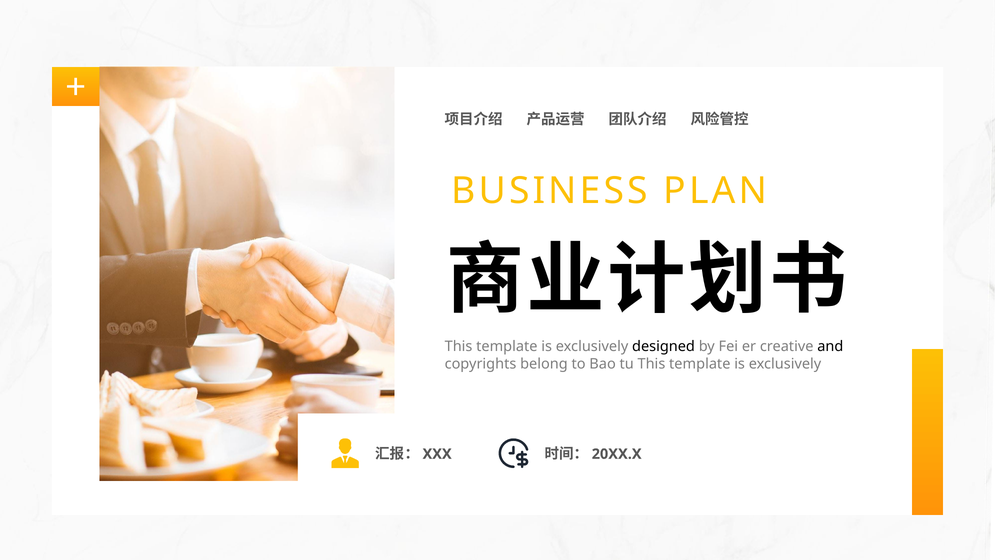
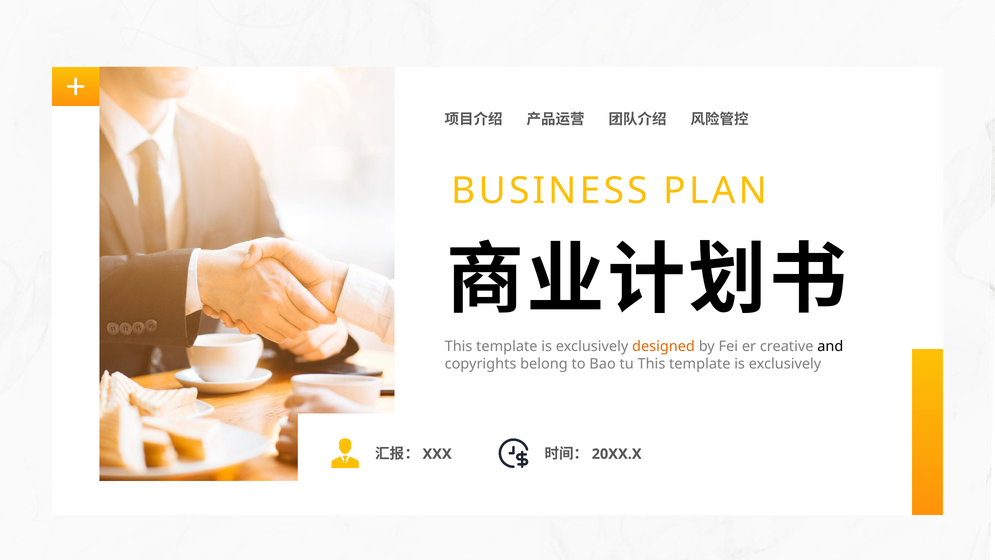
designed colour: black -> orange (663, 346)
